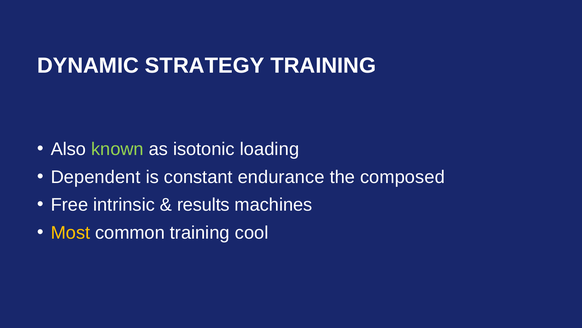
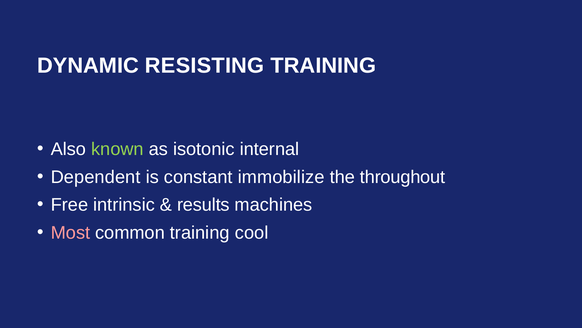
STRATEGY: STRATEGY -> RESISTING (205, 65)
loading: loading -> internal (269, 149)
endurance: endurance -> immobilize (281, 177)
composed: composed -> throughout (403, 177)
Most colour: yellow -> pink (70, 233)
